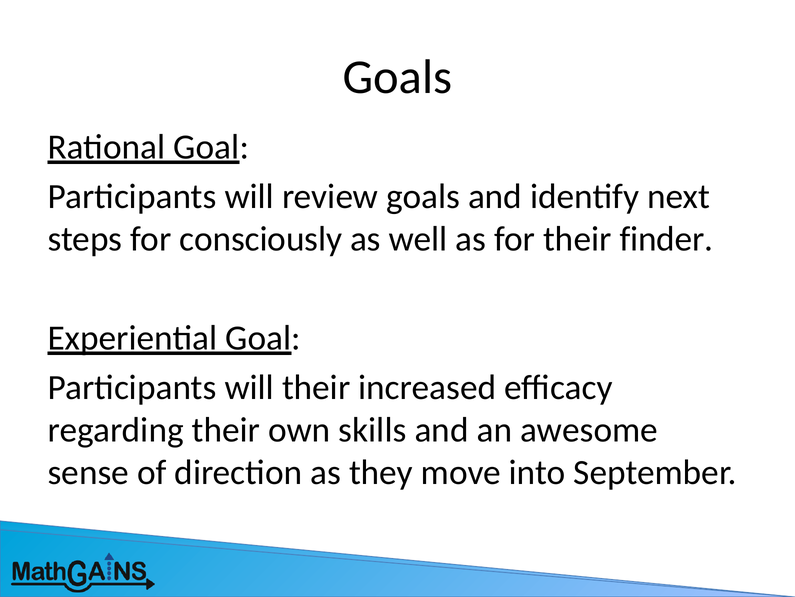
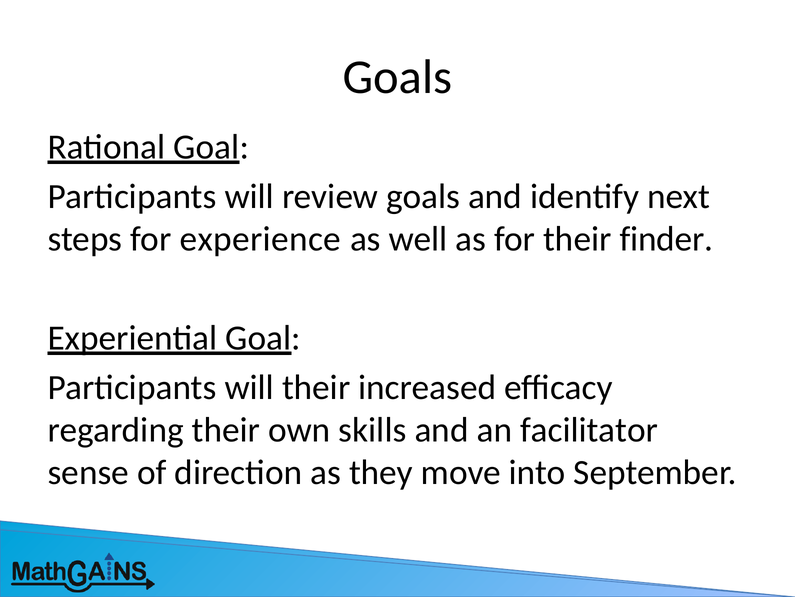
consciously: consciously -> experience (260, 239)
awesome: awesome -> facilitator (589, 430)
